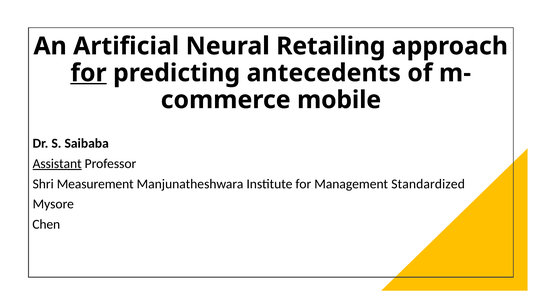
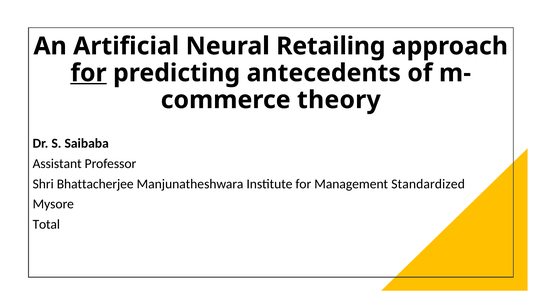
mobile: mobile -> theory (339, 100)
Assistant underline: present -> none (57, 164)
Measurement: Measurement -> Bhattacherjee (95, 184)
Chen: Chen -> Total (46, 224)
